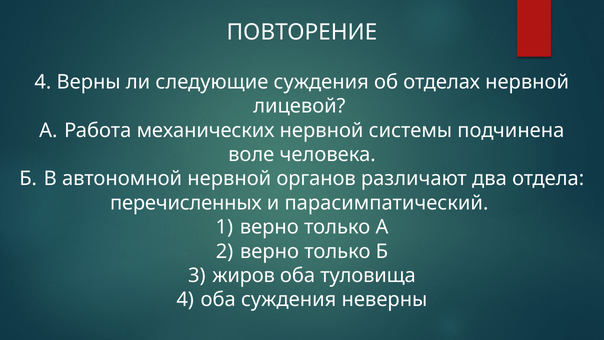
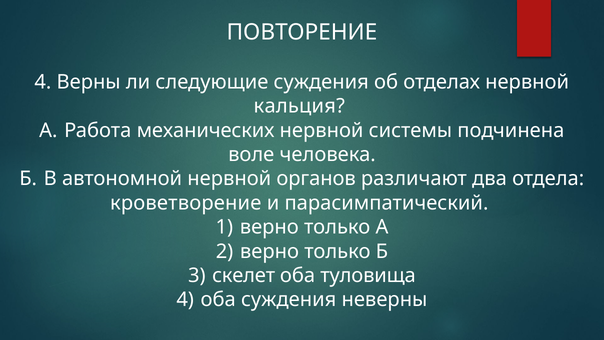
лицевой: лицевой -> кальция (299, 106)
перечисленных: перечисленных -> кроветворение (186, 203)
жиров: жиров -> скелет (244, 275)
